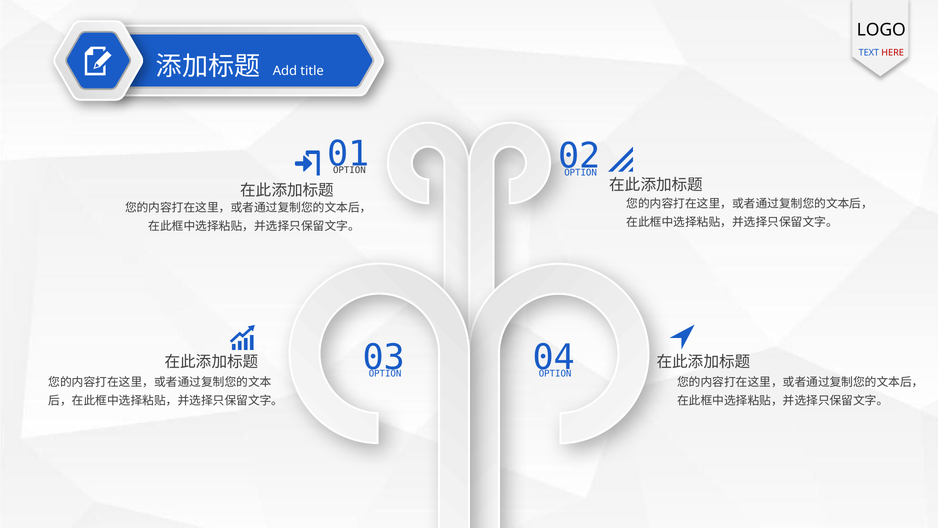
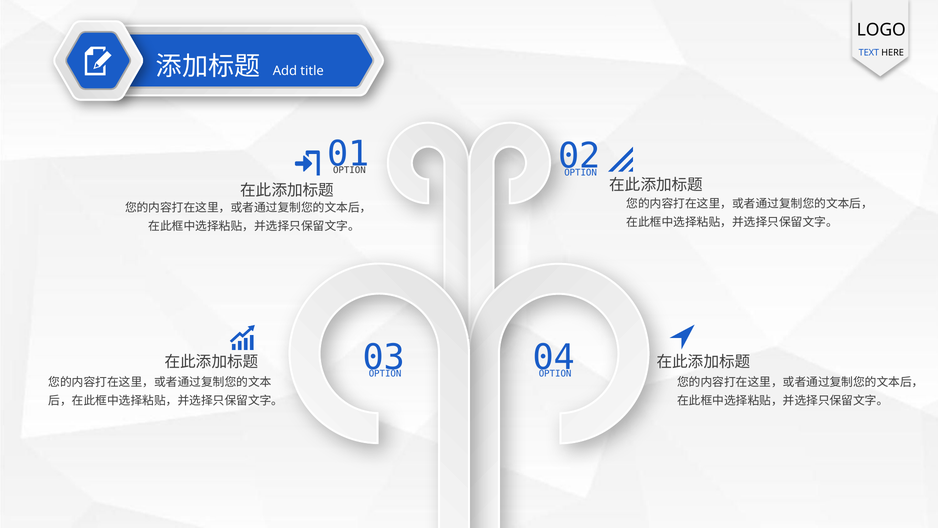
HERE colour: red -> black (893, 53)
